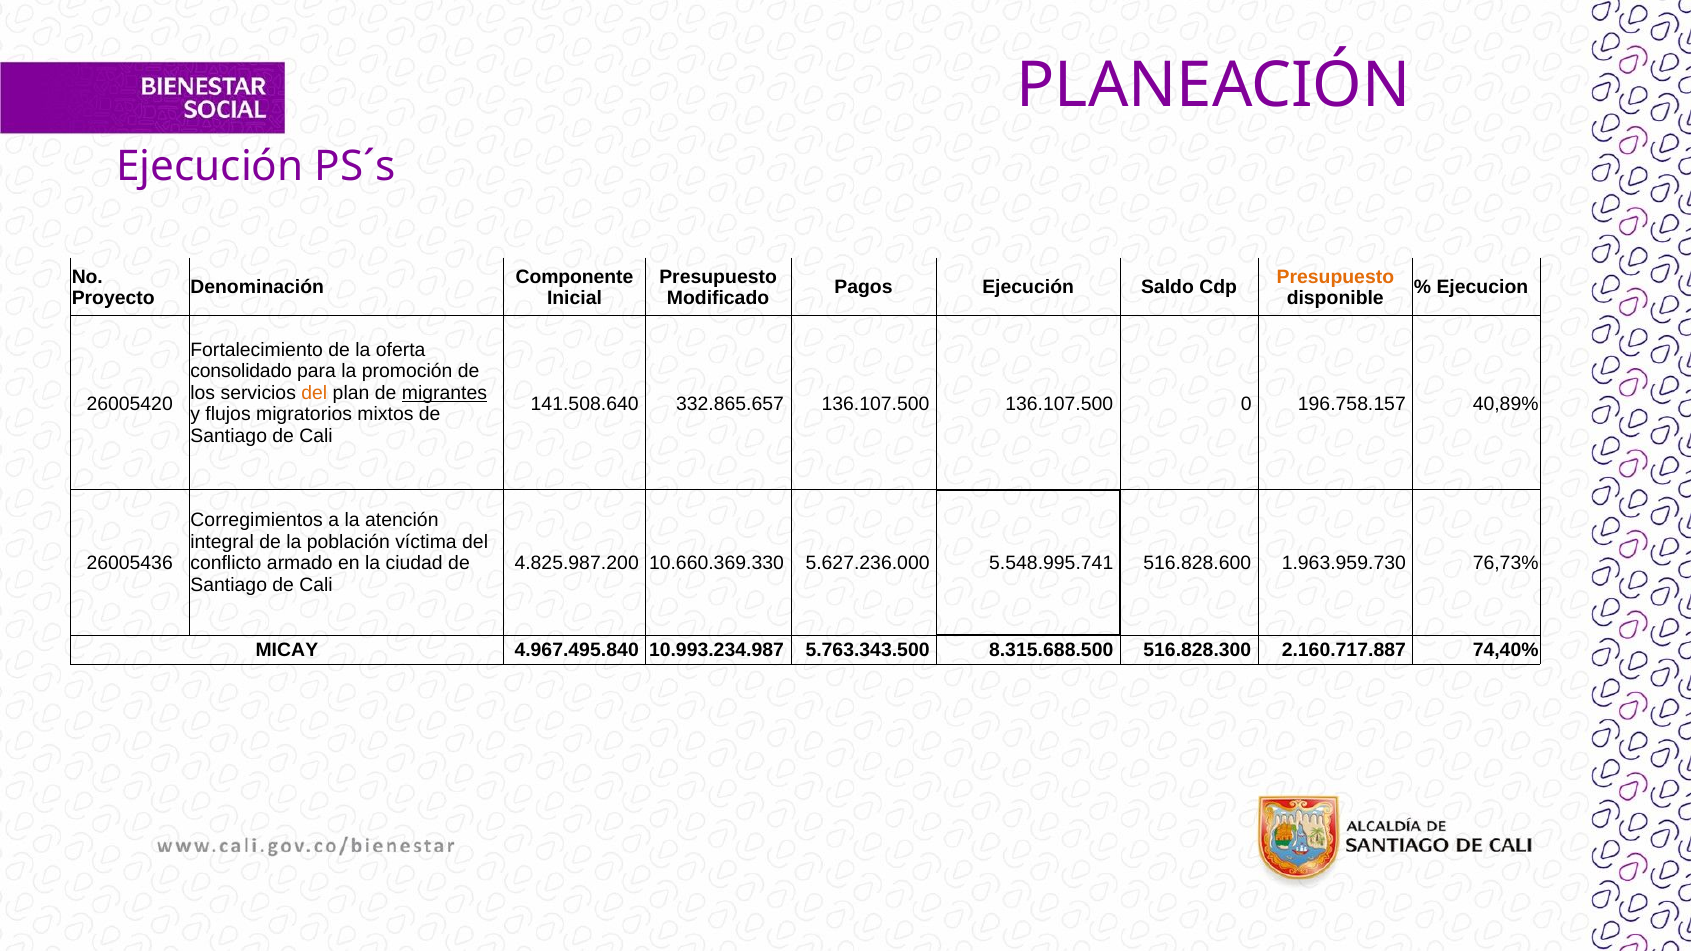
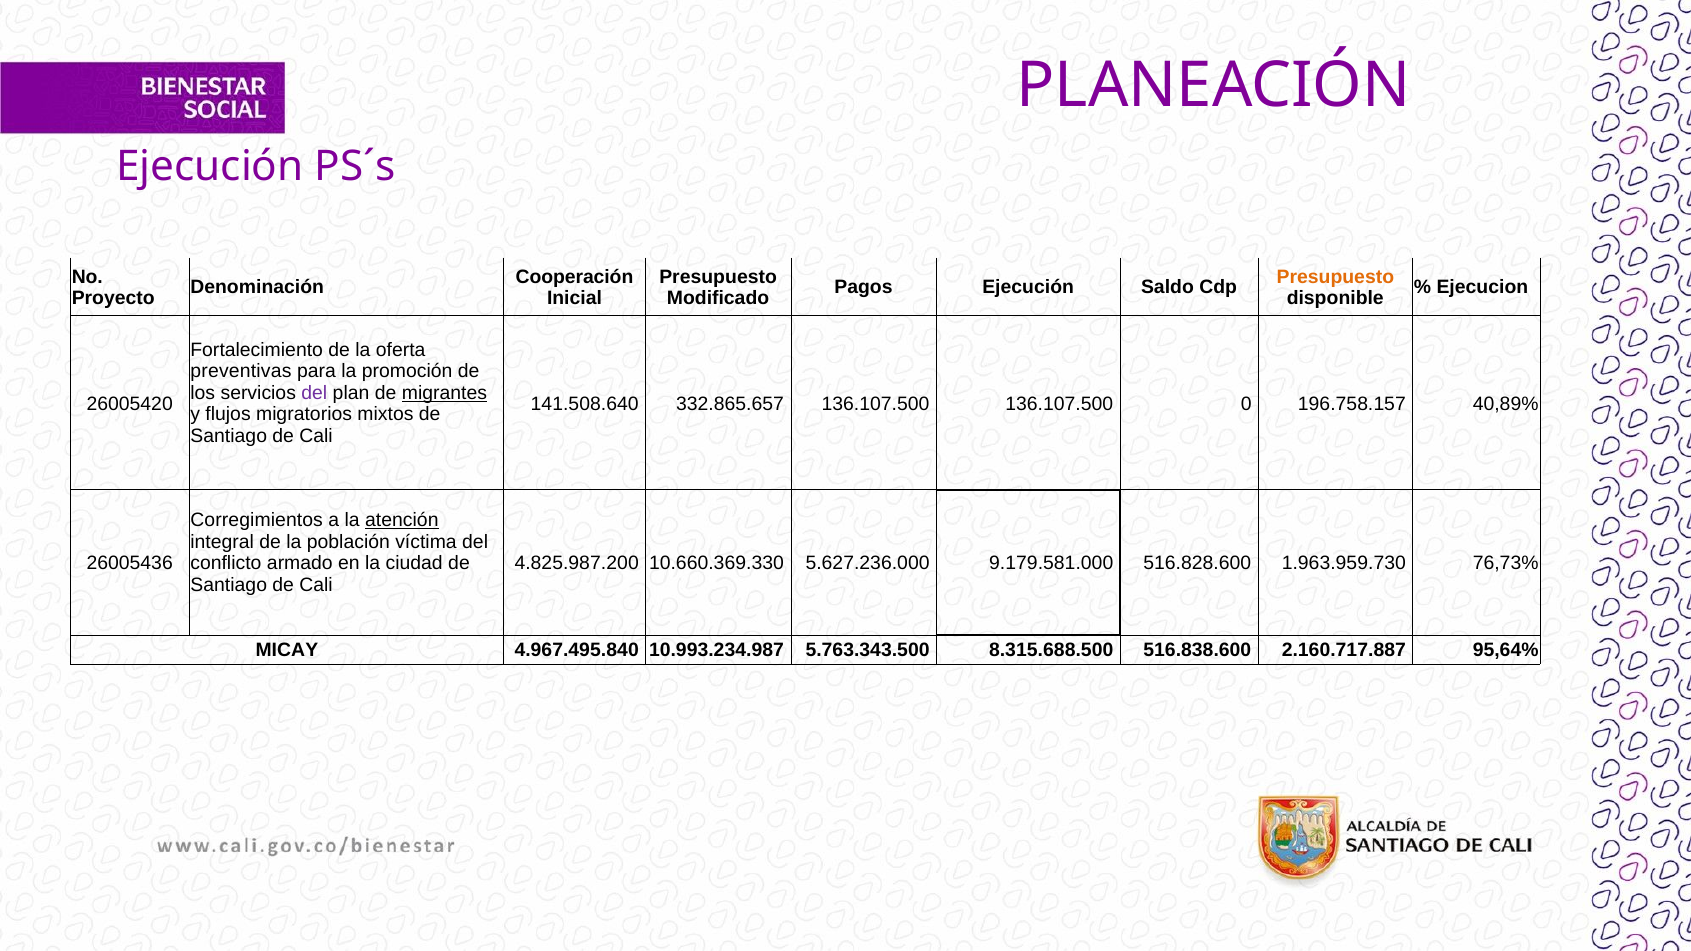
Componente: Componente -> Cooperación (575, 277)
consolidado: consolidado -> preventivas (241, 371)
del colour: orange -> purple (314, 393)
atención underline: none -> present (402, 520)
5.548.995.741: 5.548.995.741 -> 9.179.581.000 (1051, 563)
516.828.300: 516.828.300 -> 516.838.600 (1197, 651)
74,40%: 74,40% -> 95,64% (1506, 651)
